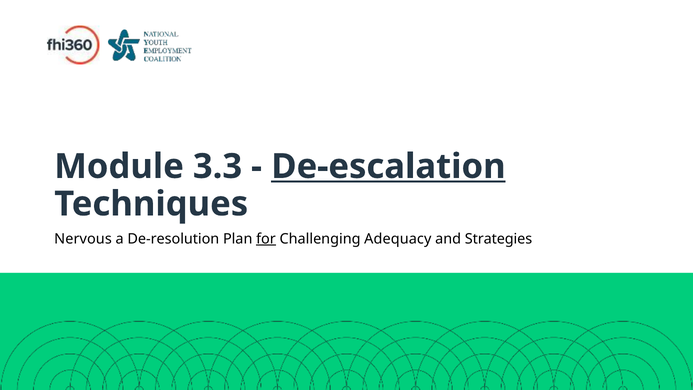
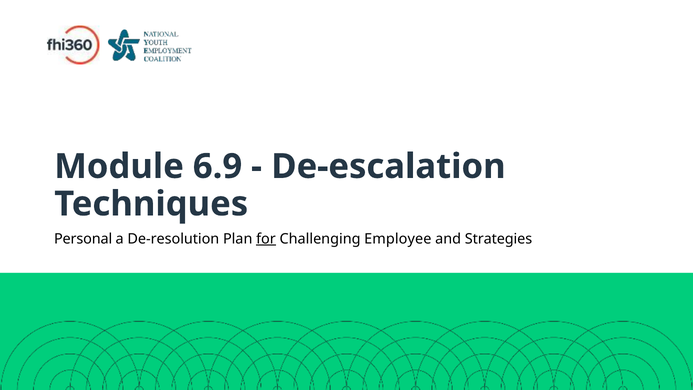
3.3: 3.3 -> 6.9 (218, 166)
De-escalation underline: present -> none (388, 166)
Nervous: Nervous -> Personal (83, 239)
Adequacy: Adequacy -> Employee (398, 239)
